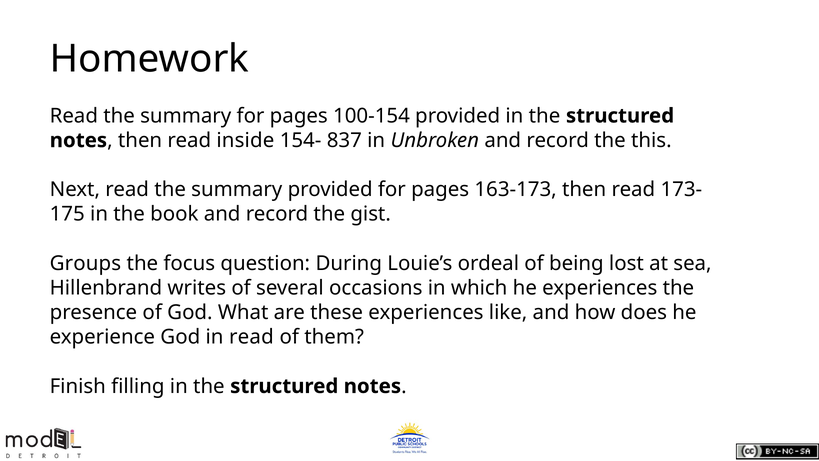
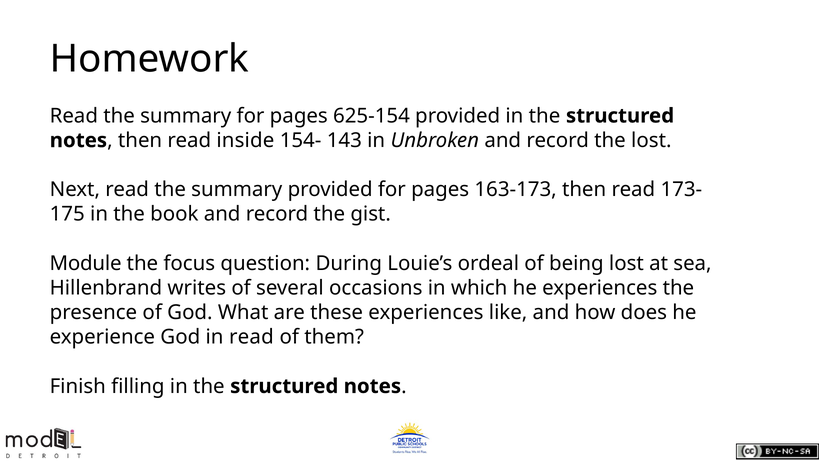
100-154: 100-154 -> 625-154 (371, 116)
837: 837 -> 143 (344, 140)
the this: this -> lost (651, 140)
Groups: Groups -> Module (86, 263)
